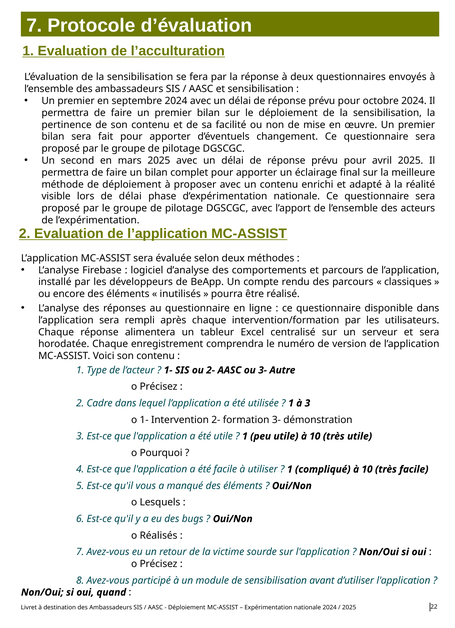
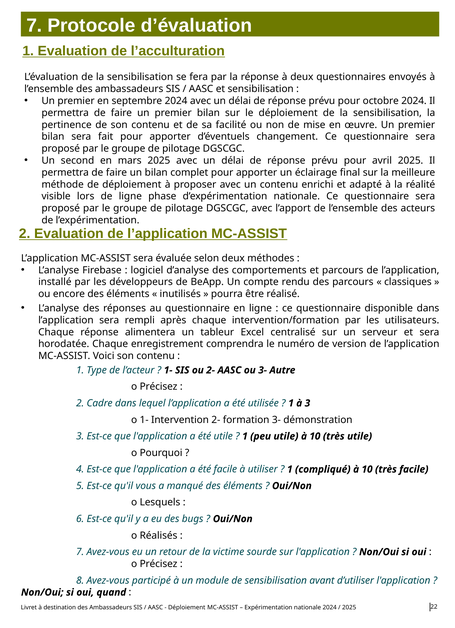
de délai: délai -> ligne (130, 196)
